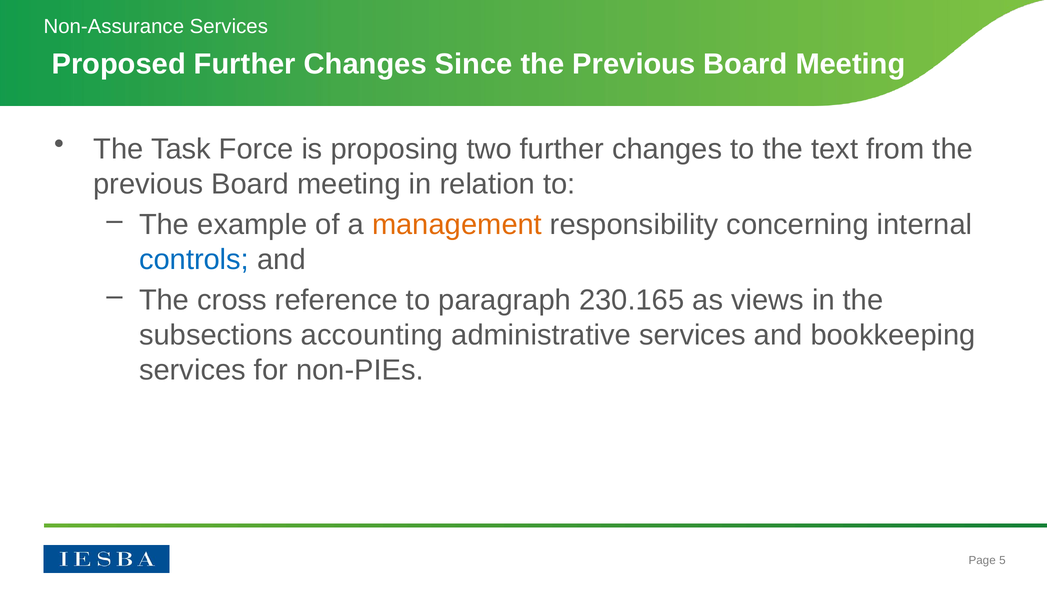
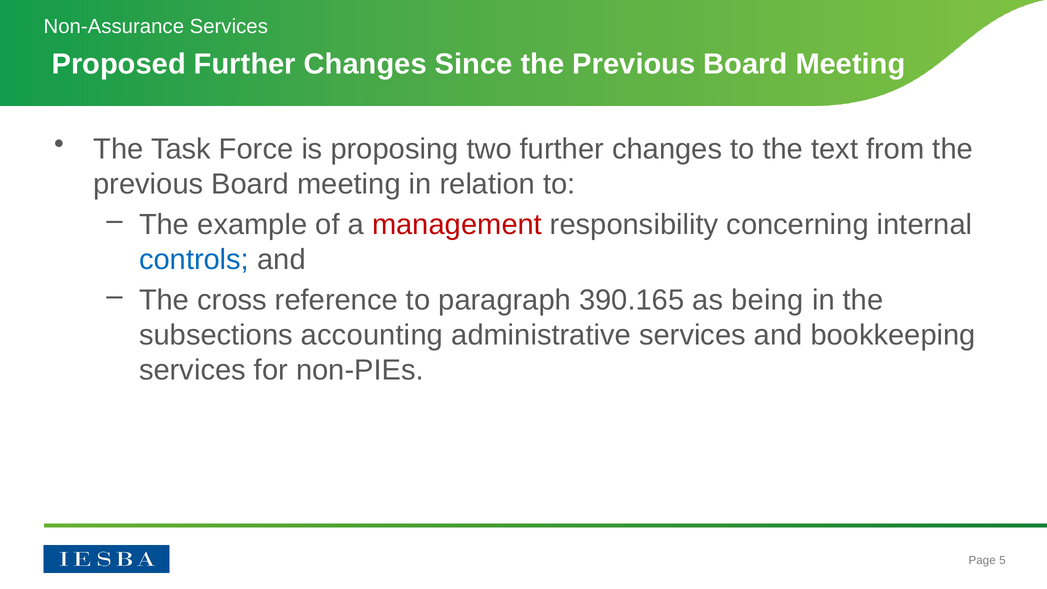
management colour: orange -> red (457, 225)
230.165: 230.165 -> 390.165 (632, 300)
views: views -> being (767, 300)
